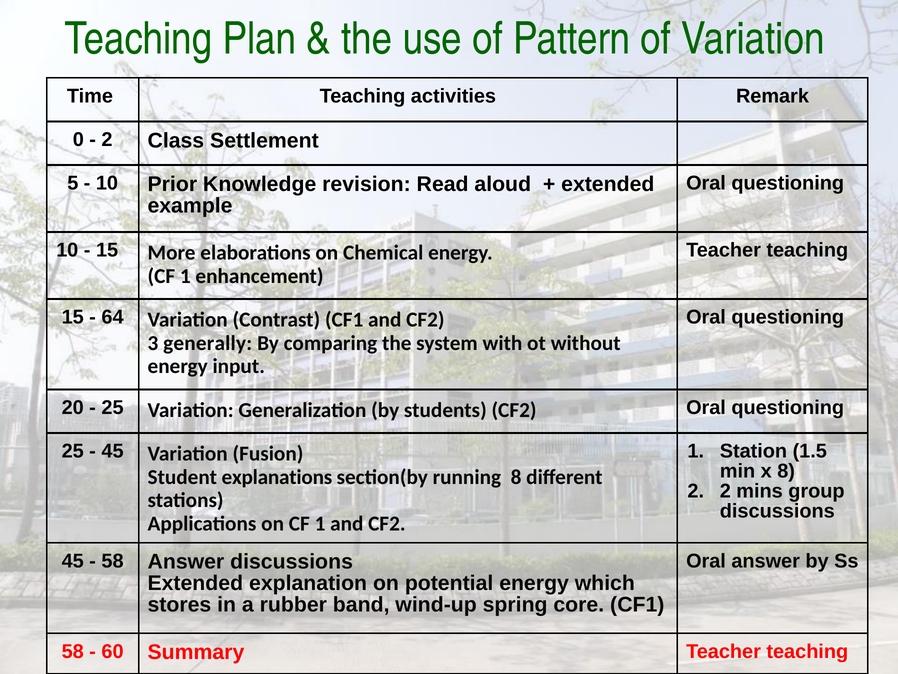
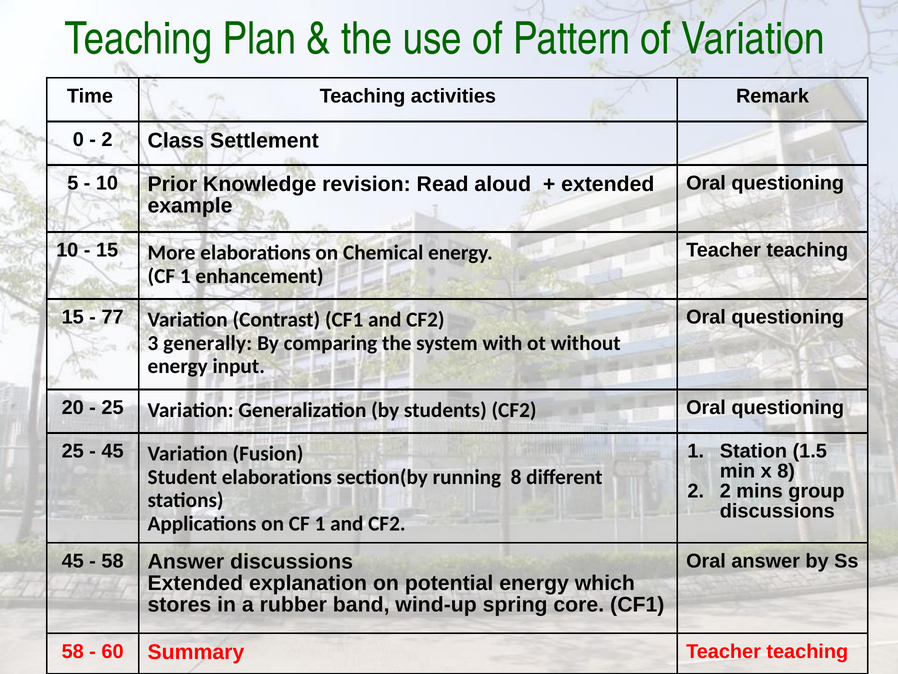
64: 64 -> 77 (113, 317)
Student explanations: explanations -> elaborations (277, 477)
